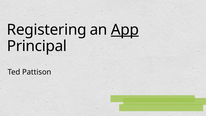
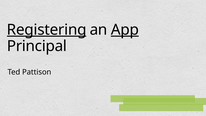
Registering underline: none -> present (47, 30)
